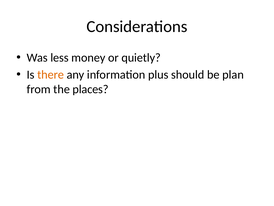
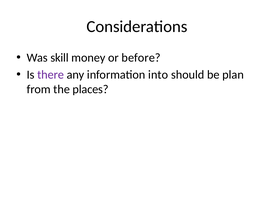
less: less -> skill (60, 57)
quietly: quietly -> before (141, 57)
there colour: orange -> purple (51, 75)
plus: plus -> into (158, 75)
